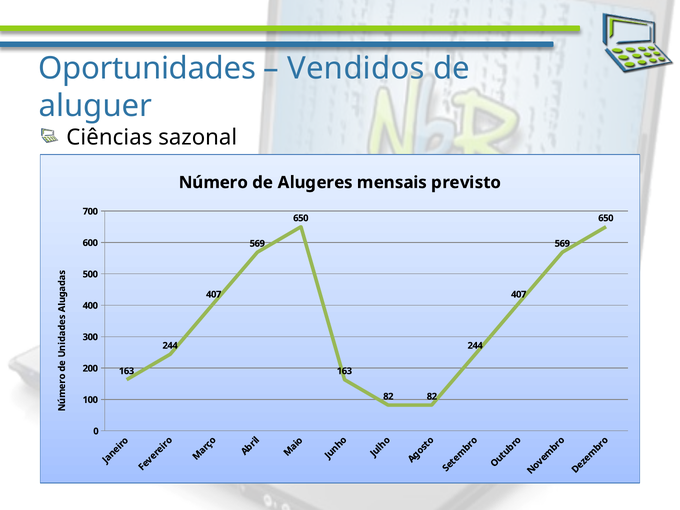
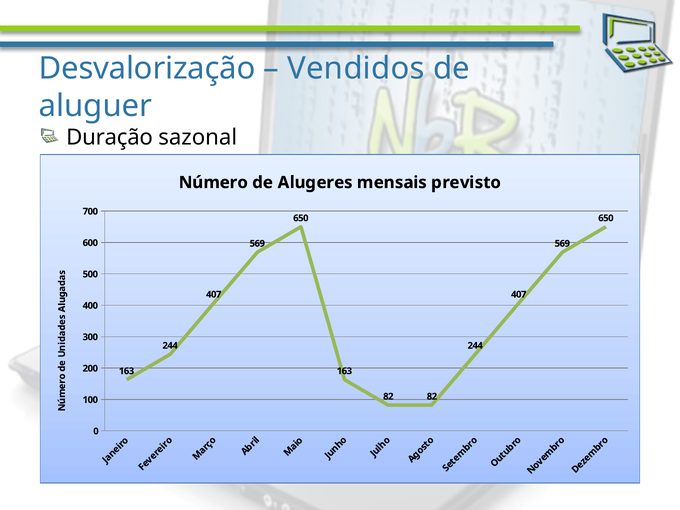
Oportunidades: Oportunidades -> Desvalorização (147, 68)
Ciências: Ciências -> Duração (110, 137)
